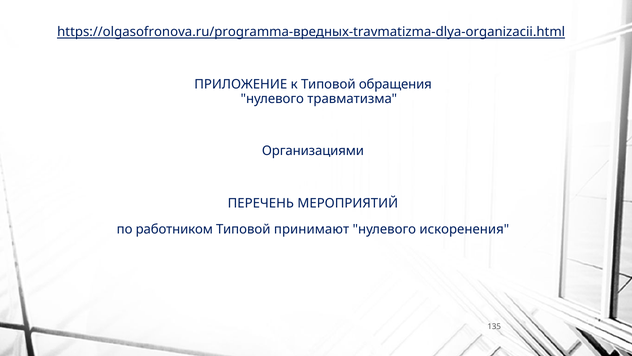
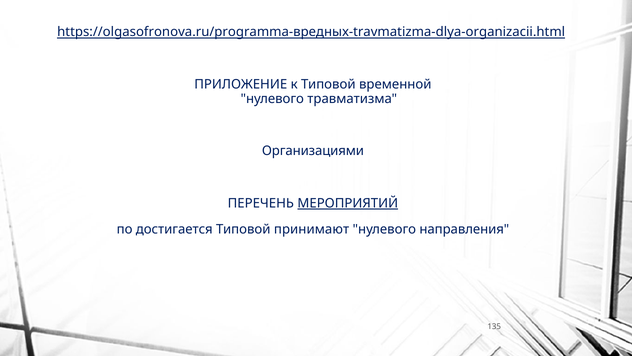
обращения: обращения -> временной (395, 85)
МЕРОПРИЯТИЙ underline: none -> present (348, 203)
работником: работником -> достигается (174, 229)
искоренения: искоренения -> направления (464, 229)
